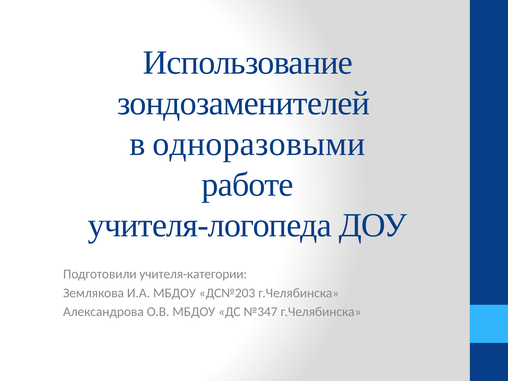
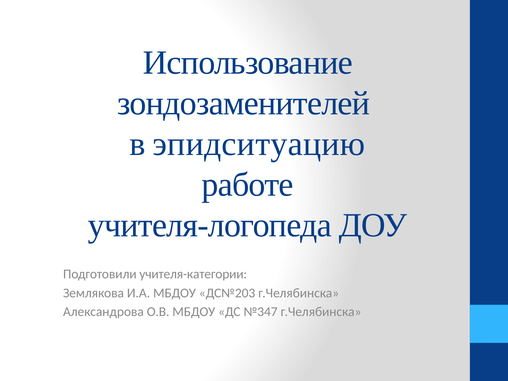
одноразовыми: одноразовыми -> эпидситуацию (259, 144)
